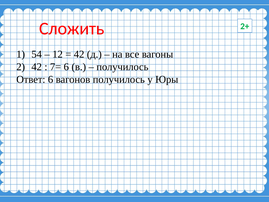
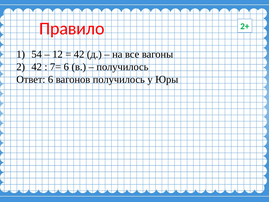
Сложить: Сложить -> Правило (72, 29)
